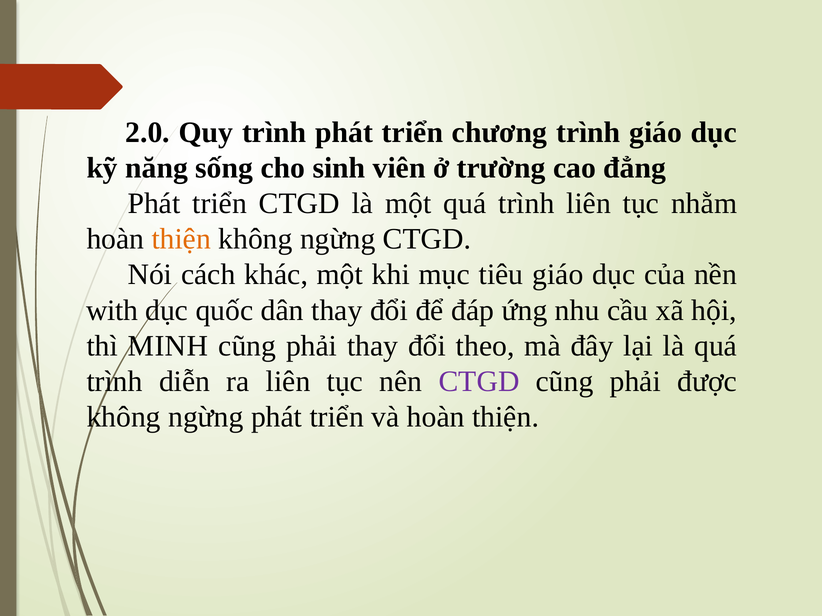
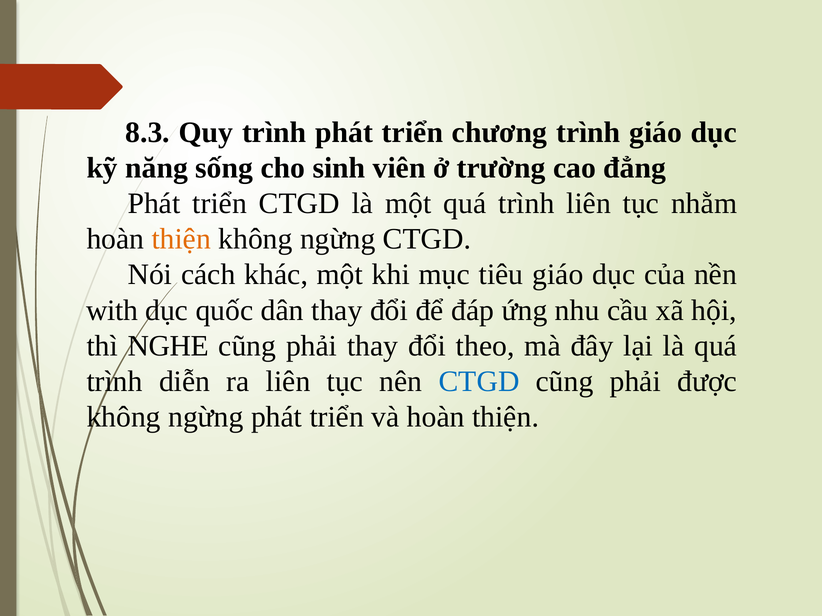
2.0: 2.0 -> 8.3 (148, 133)
MINH: MINH -> NGHE (168, 346)
CTGD colour: purple -> blue (479, 382)
